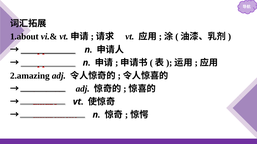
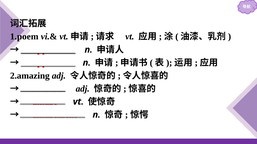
1.about: 1.about -> 1.poem (24, 37)
